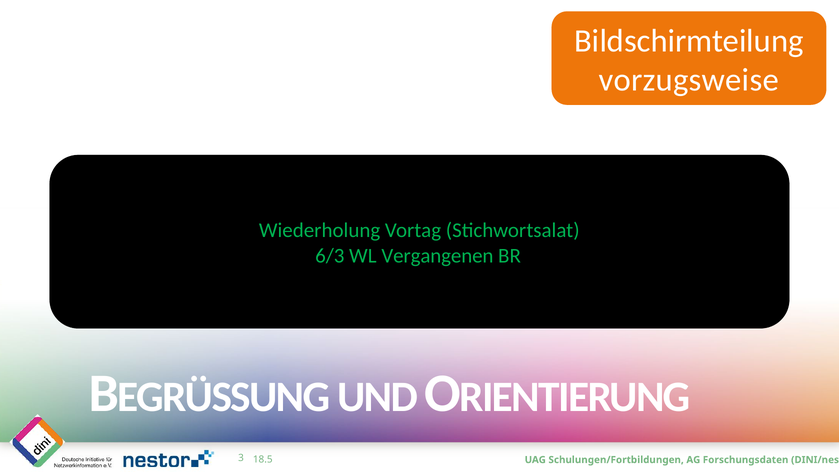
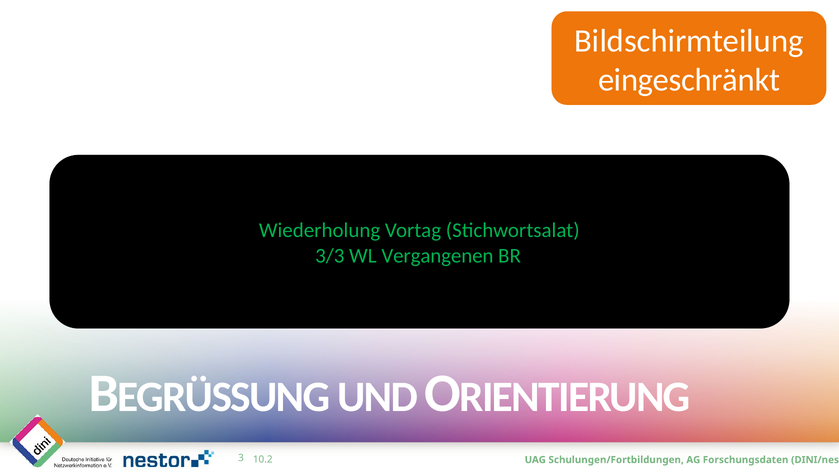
vorzugsweise: vorzugsweise -> eingeschränkt (689, 80)
6/3: 6/3 -> 3/3 (330, 256)
18.5: 18.5 -> 10.2 (263, 459)
